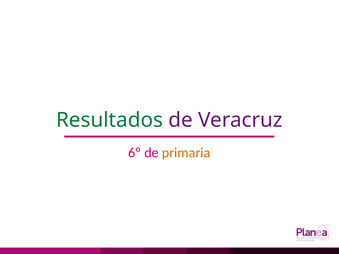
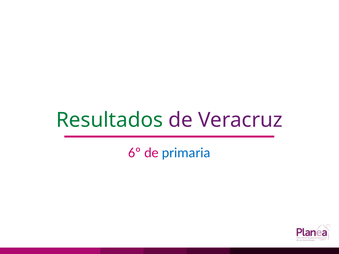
primaria colour: orange -> blue (186, 153)
